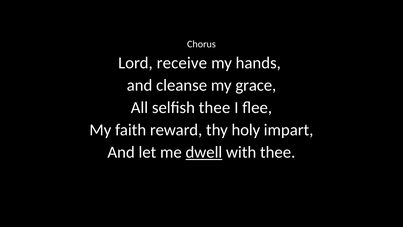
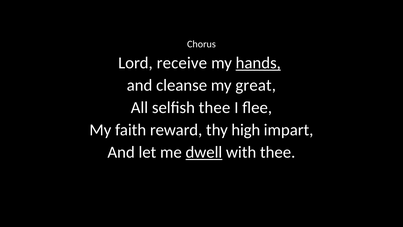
hands underline: none -> present (258, 63)
grace: grace -> great (256, 85)
holy: holy -> high (246, 130)
